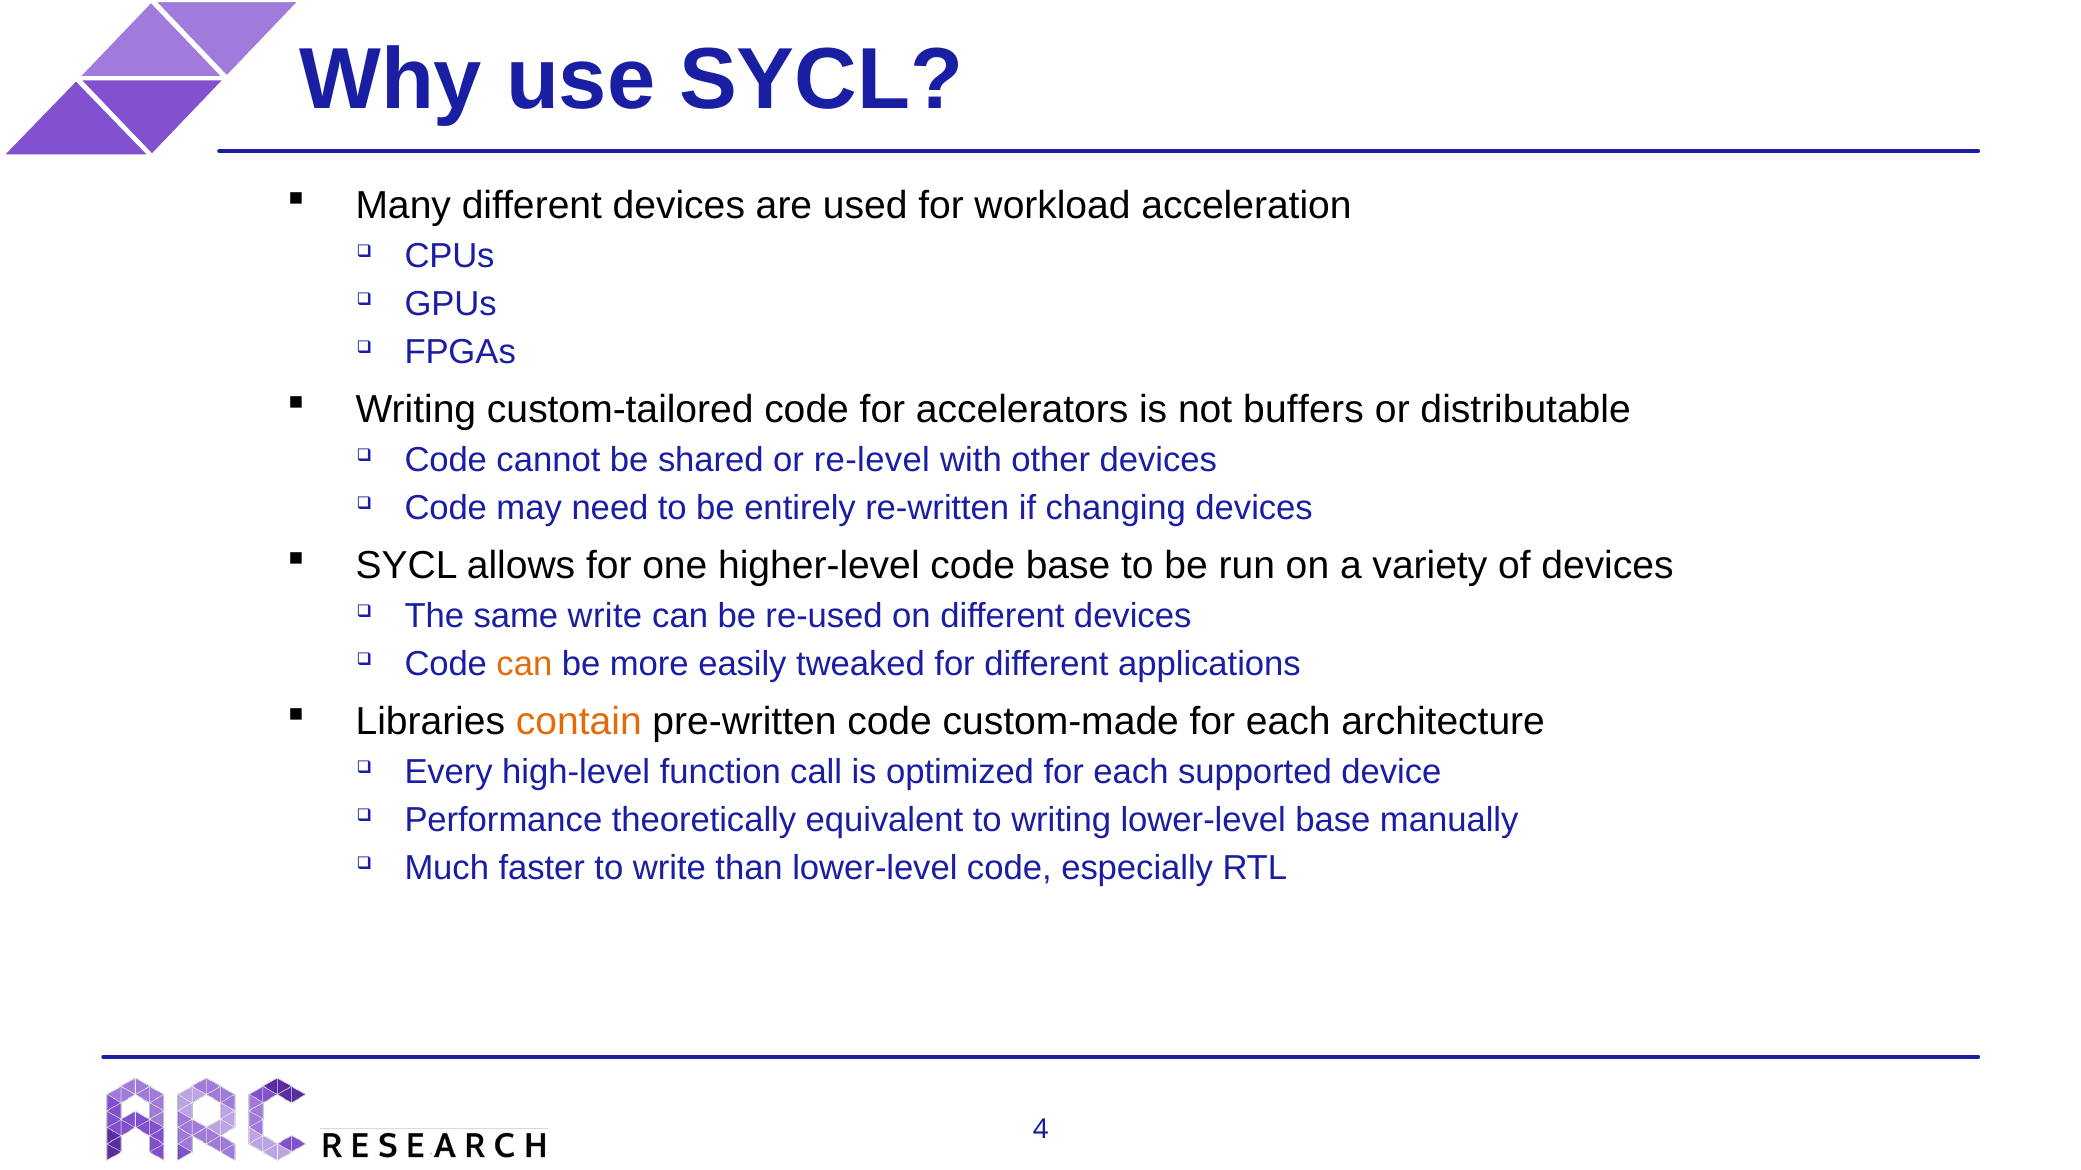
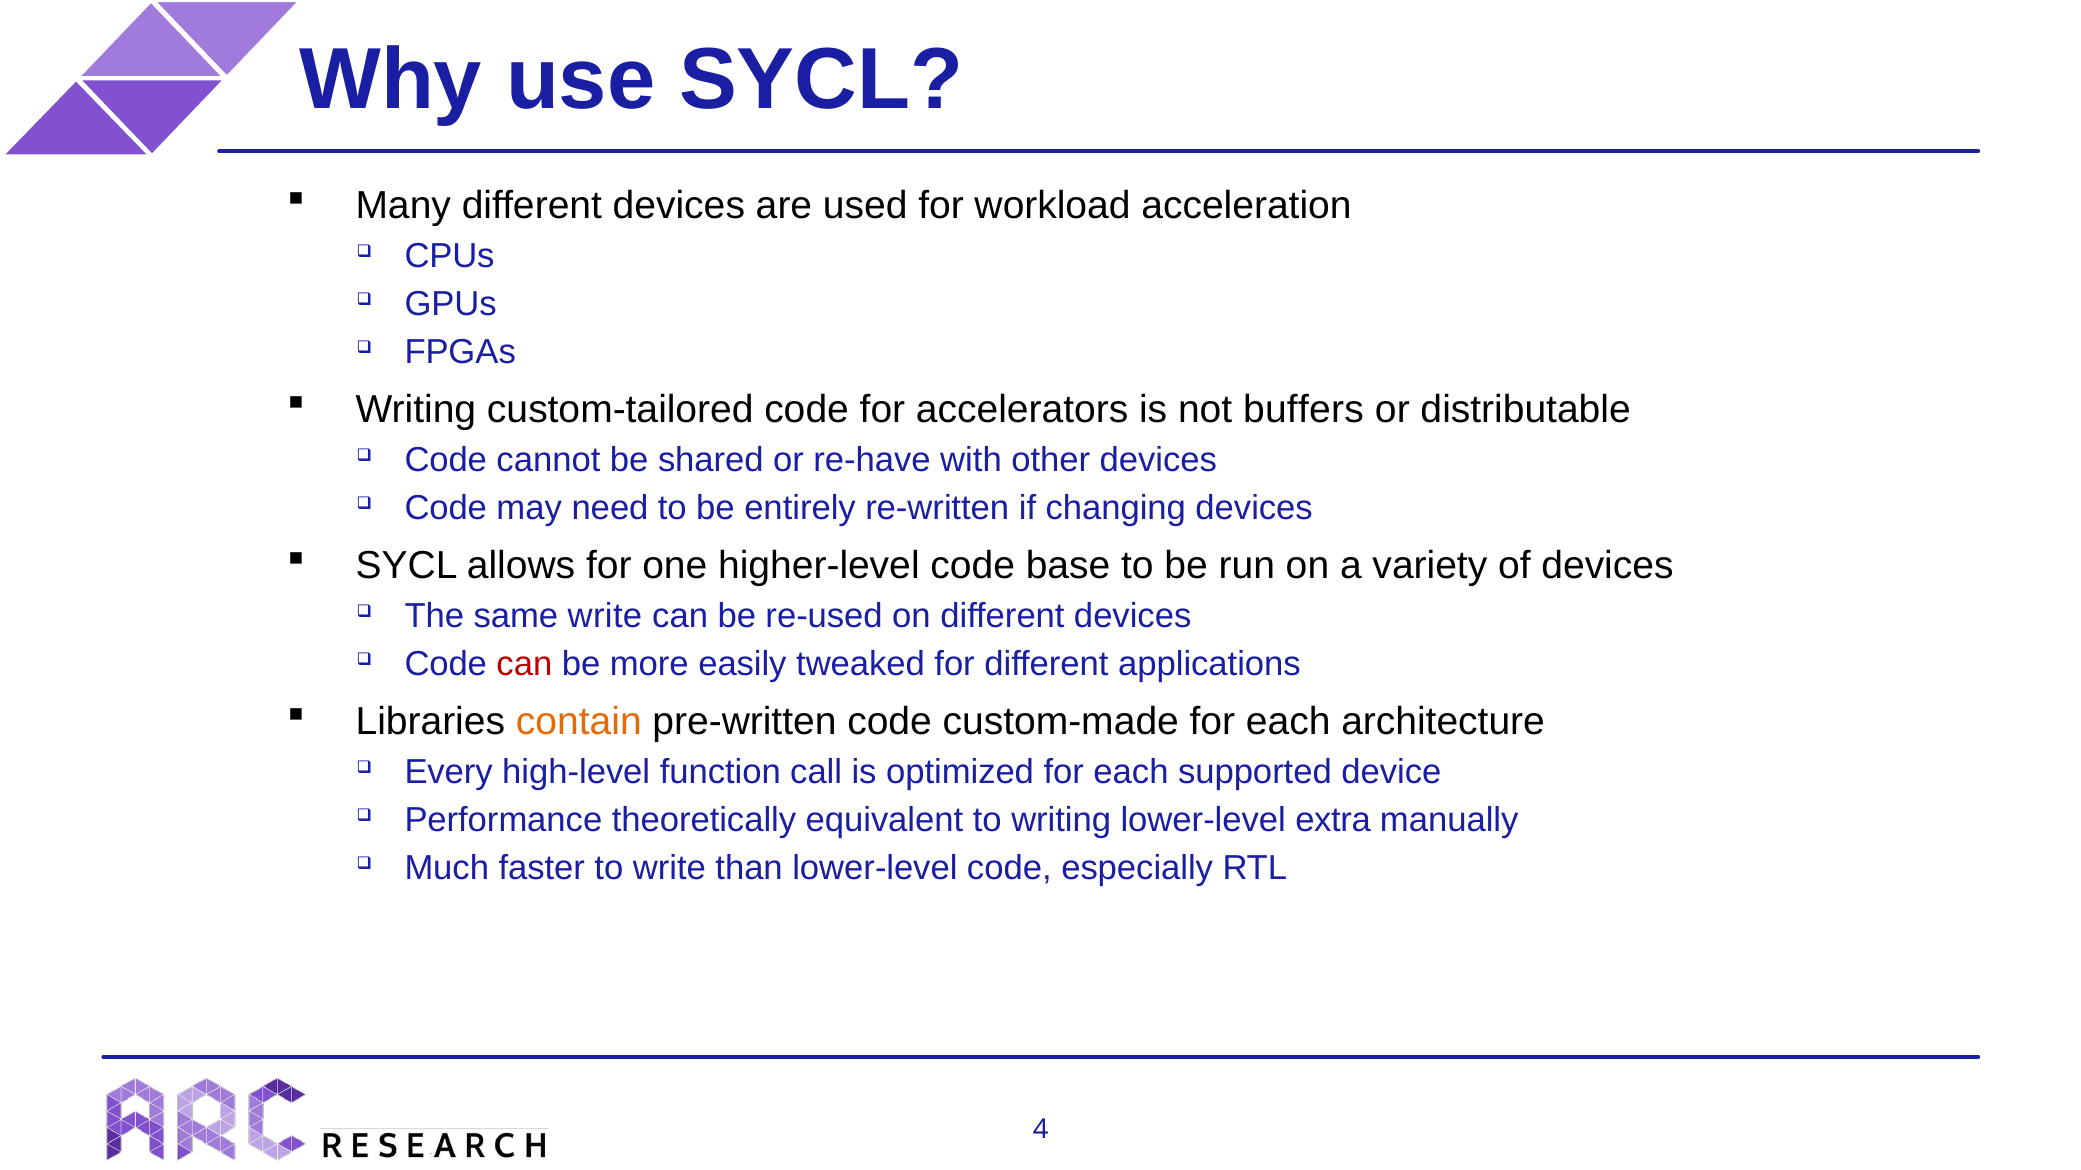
re-level: re-level -> re-have (872, 460)
can colour: orange -> red (524, 664)
lower-level base: base -> extra (1333, 821)
